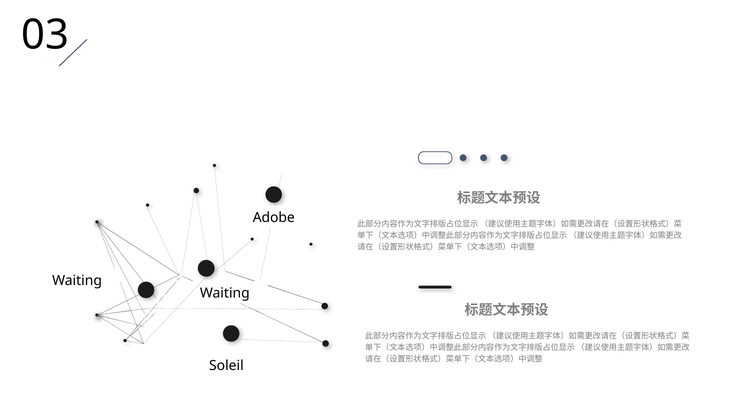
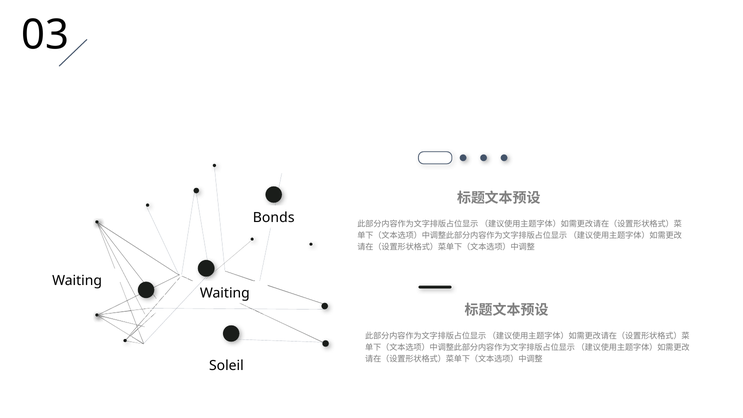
Adobe: Adobe -> Bonds (274, 218)
